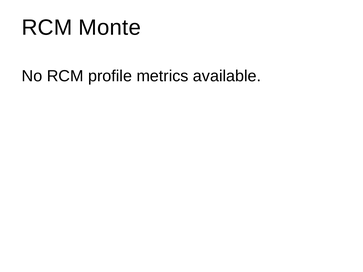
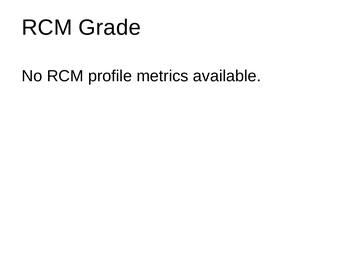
Monte: Monte -> Grade (110, 28)
